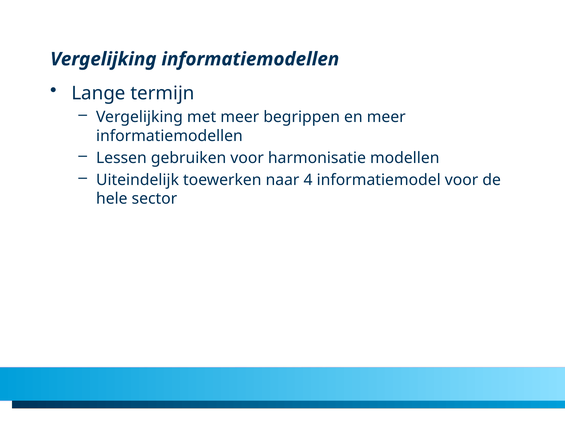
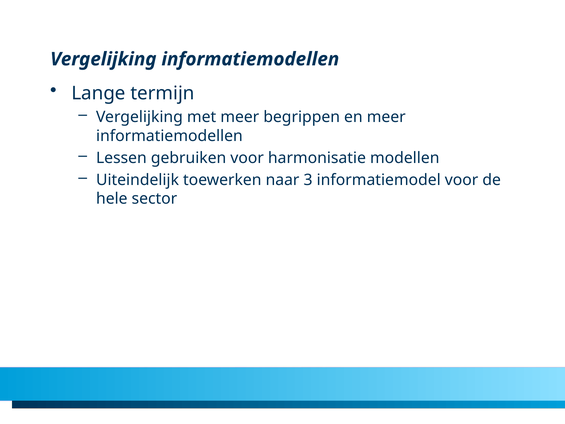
4: 4 -> 3 (308, 180)
